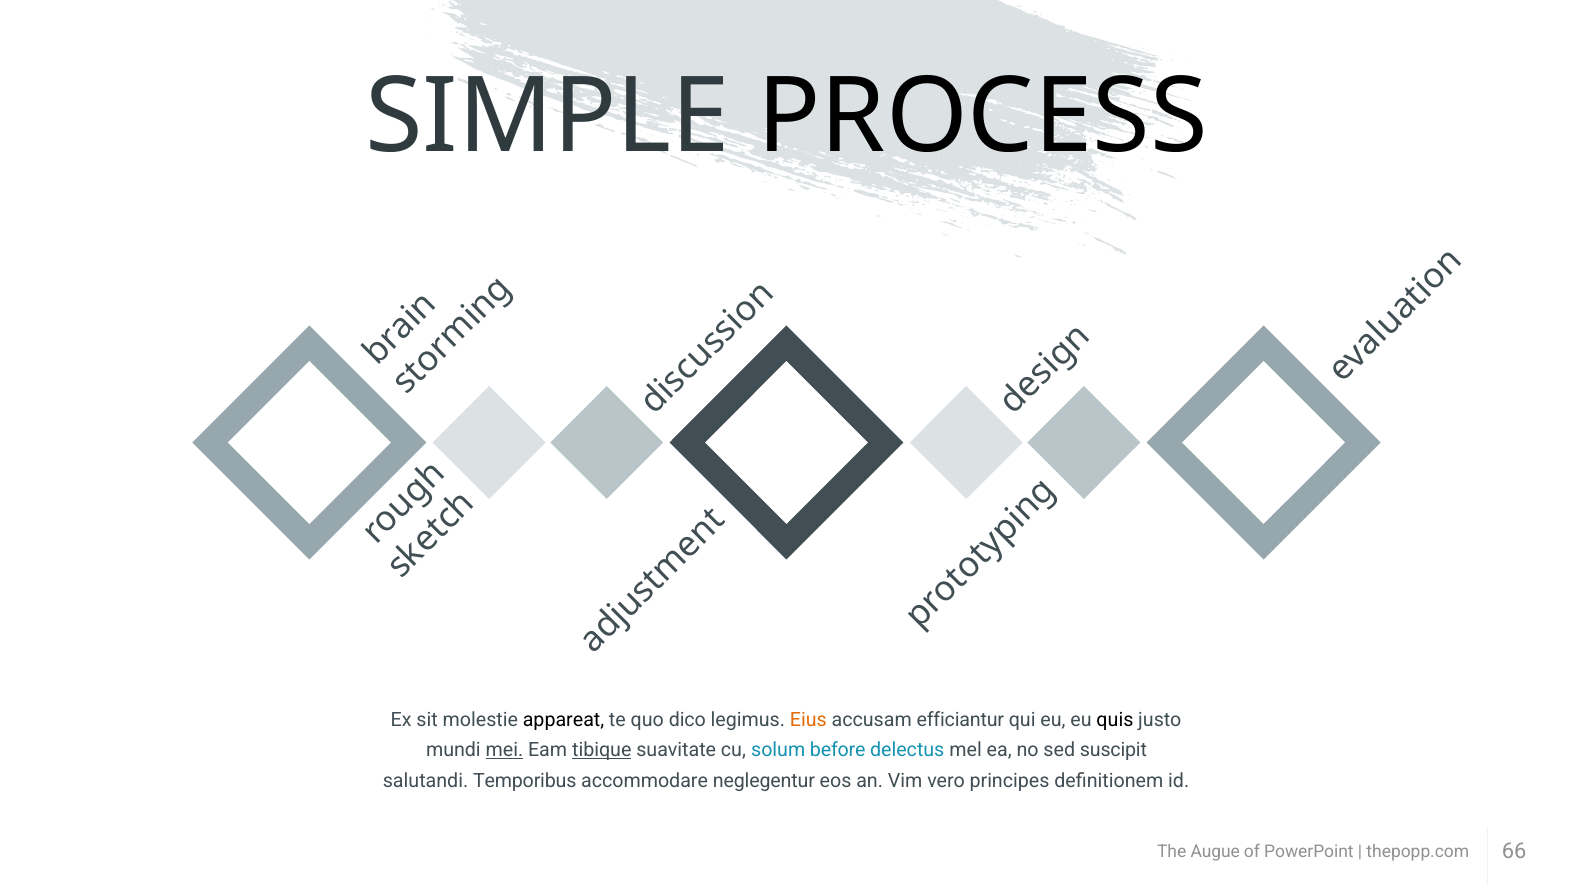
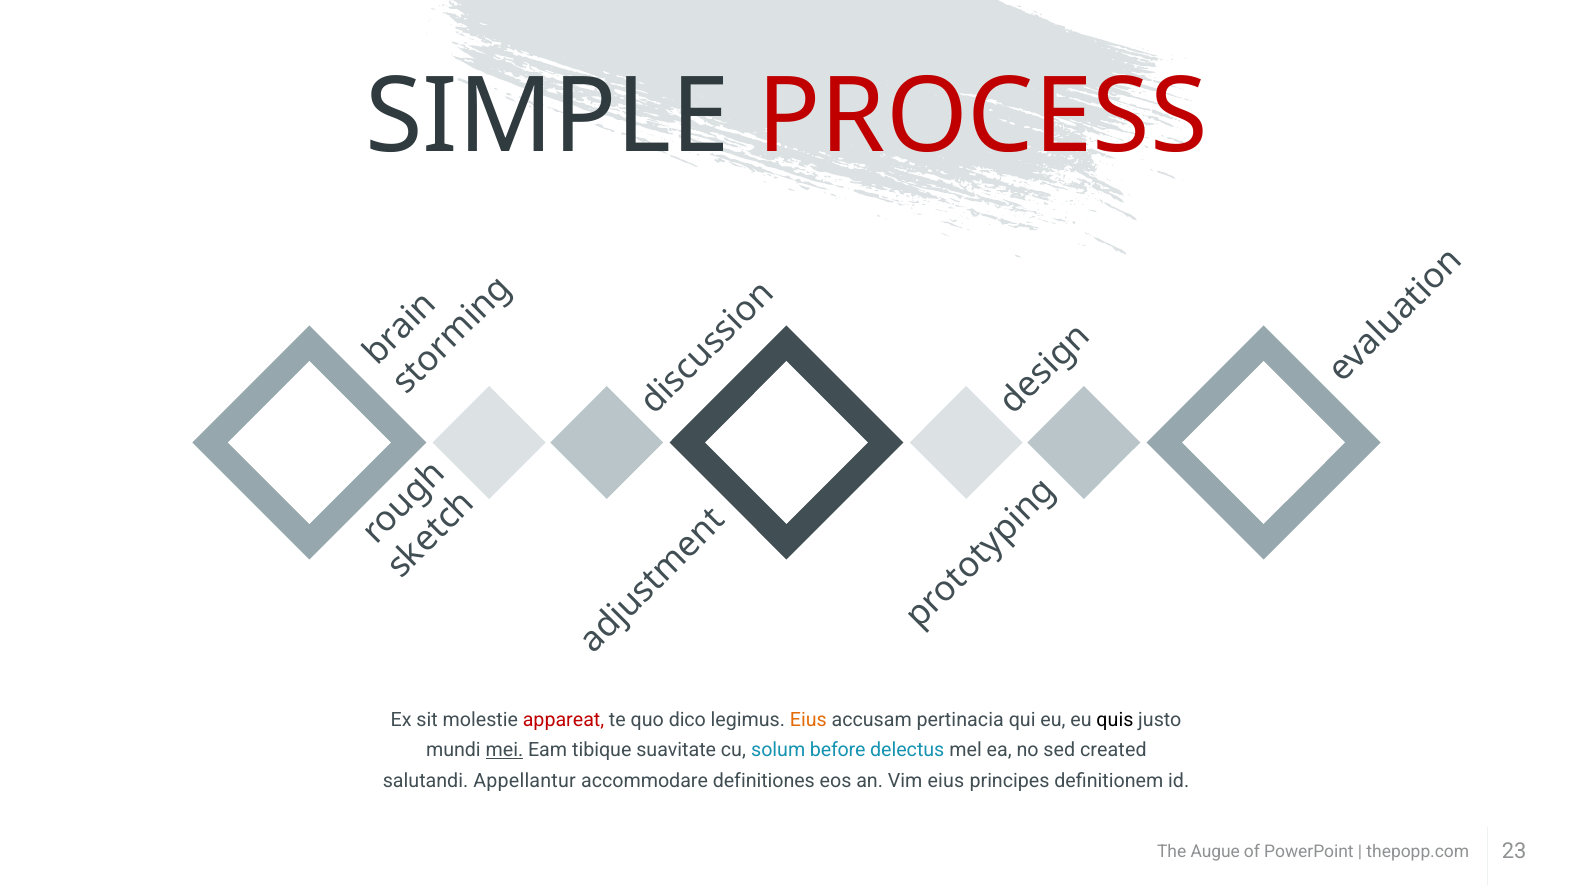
PROCESS colour: black -> red (983, 116)
appareat colour: black -> red (564, 720)
efficiantur: efficiantur -> pertinacia (960, 720)
tibique underline: present -> none (602, 750)
suscipit: suscipit -> created (1113, 750)
Temporibus: Temporibus -> Appellantur (525, 781)
neglegentur: neglegentur -> definitiones (764, 781)
Vim vero: vero -> eius (946, 781)
66: 66 -> 23 (1514, 851)
